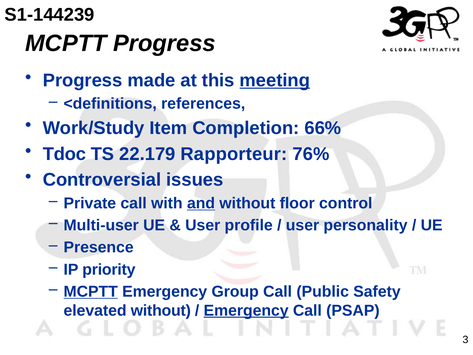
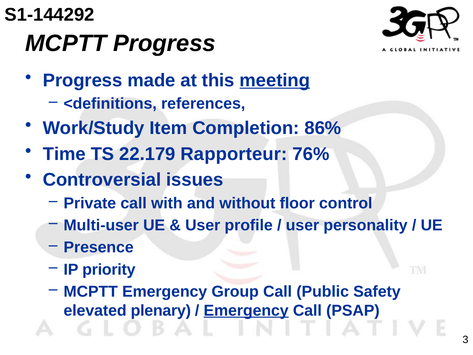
S1-144239: S1-144239 -> S1-144292 (50, 15)
66%: 66% -> 86% (323, 128)
Tdoc: Tdoc -> Time (64, 154)
and underline: present -> none (201, 203)
MCPTT underline: present -> none (91, 291)
elevated without: without -> plenary (161, 310)
